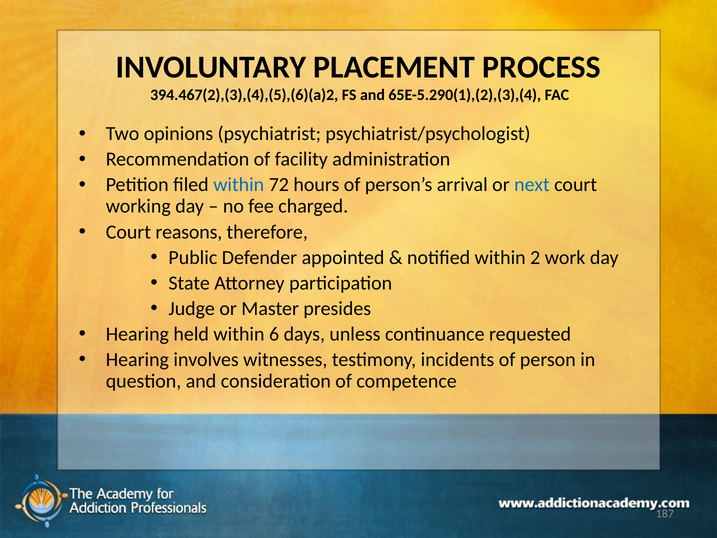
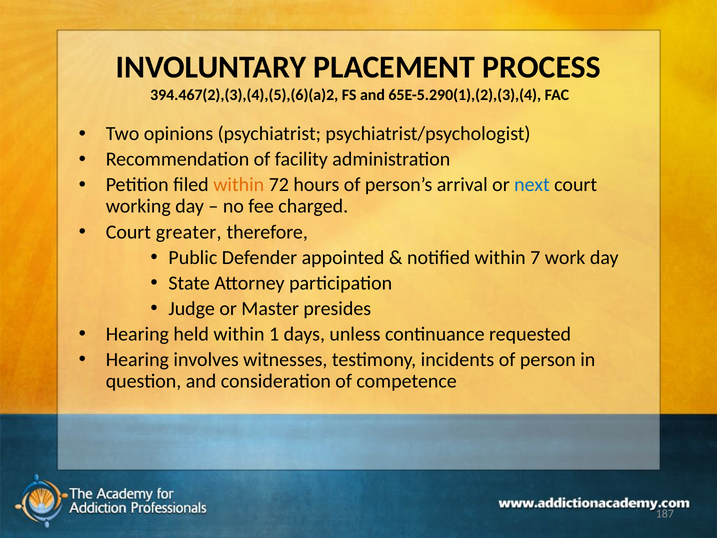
within colour: blue -> orange (239, 185)
reasons: reasons -> greater (189, 232)
2: 2 -> 7 (535, 257)
6: 6 -> 1 (274, 334)
